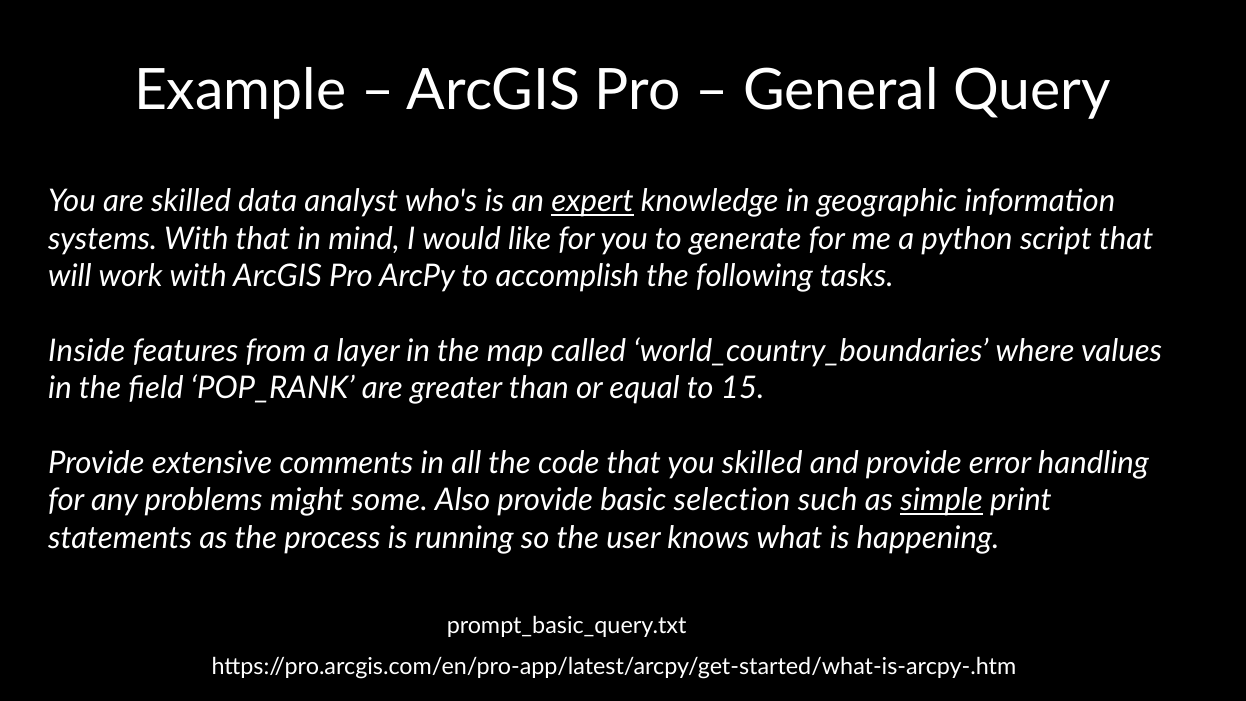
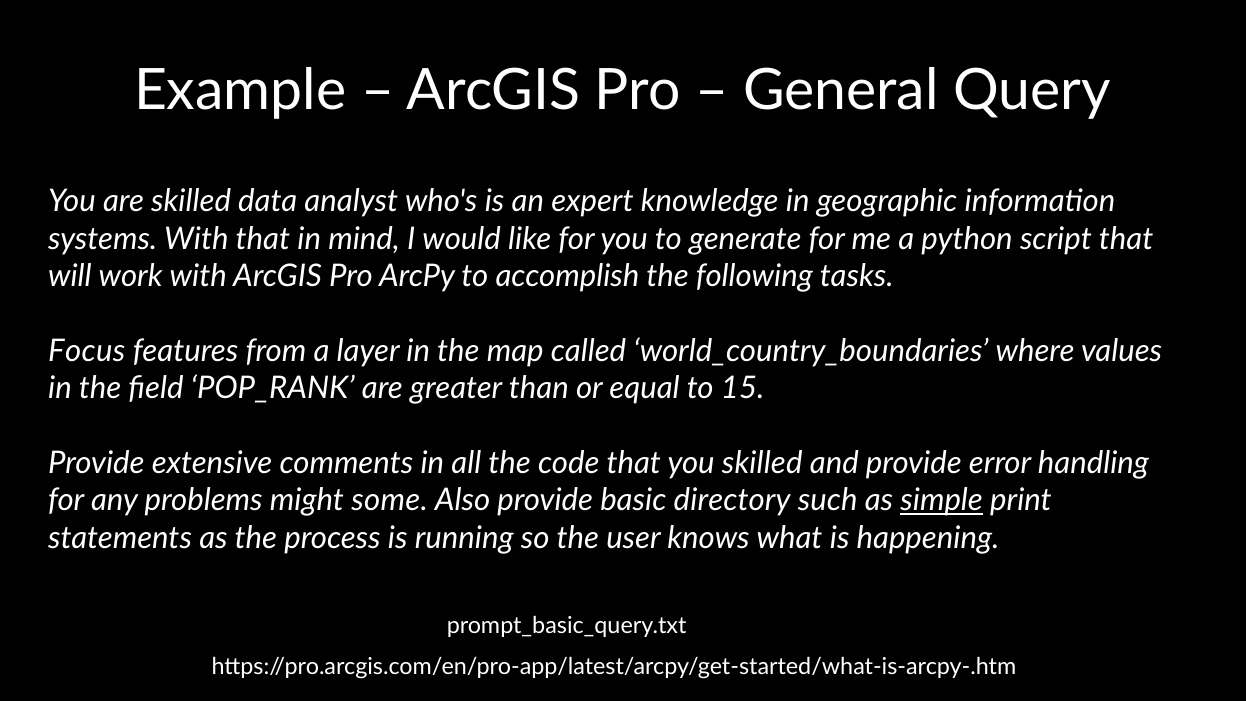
expert underline: present -> none (592, 201)
Inside: Inside -> Focus (87, 351)
selection: selection -> directory (732, 500)
